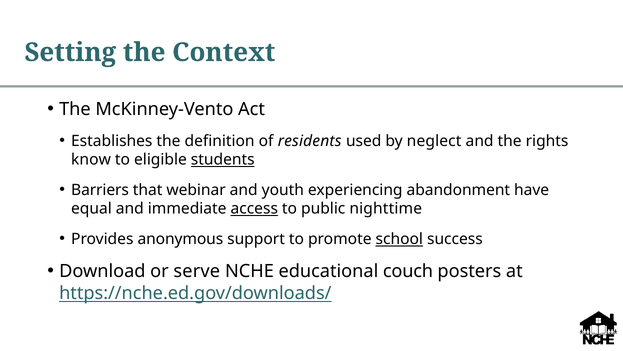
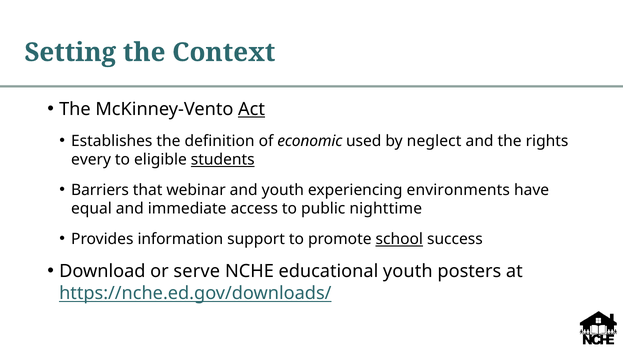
Act underline: none -> present (252, 109)
residents: residents -> economic (310, 141)
know: know -> every (91, 159)
abandonment: abandonment -> environments (458, 190)
access underline: present -> none (254, 208)
anonymous: anonymous -> information (180, 239)
educational couch: couch -> youth (408, 271)
